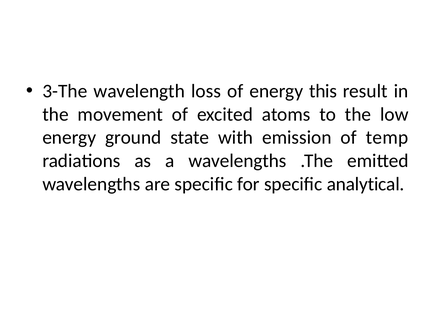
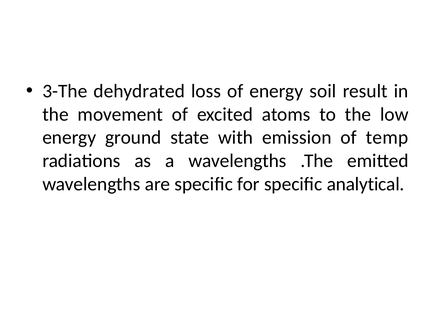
wavelength: wavelength -> dehydrated (139, 91)
this: this -> soil (323, 91)
